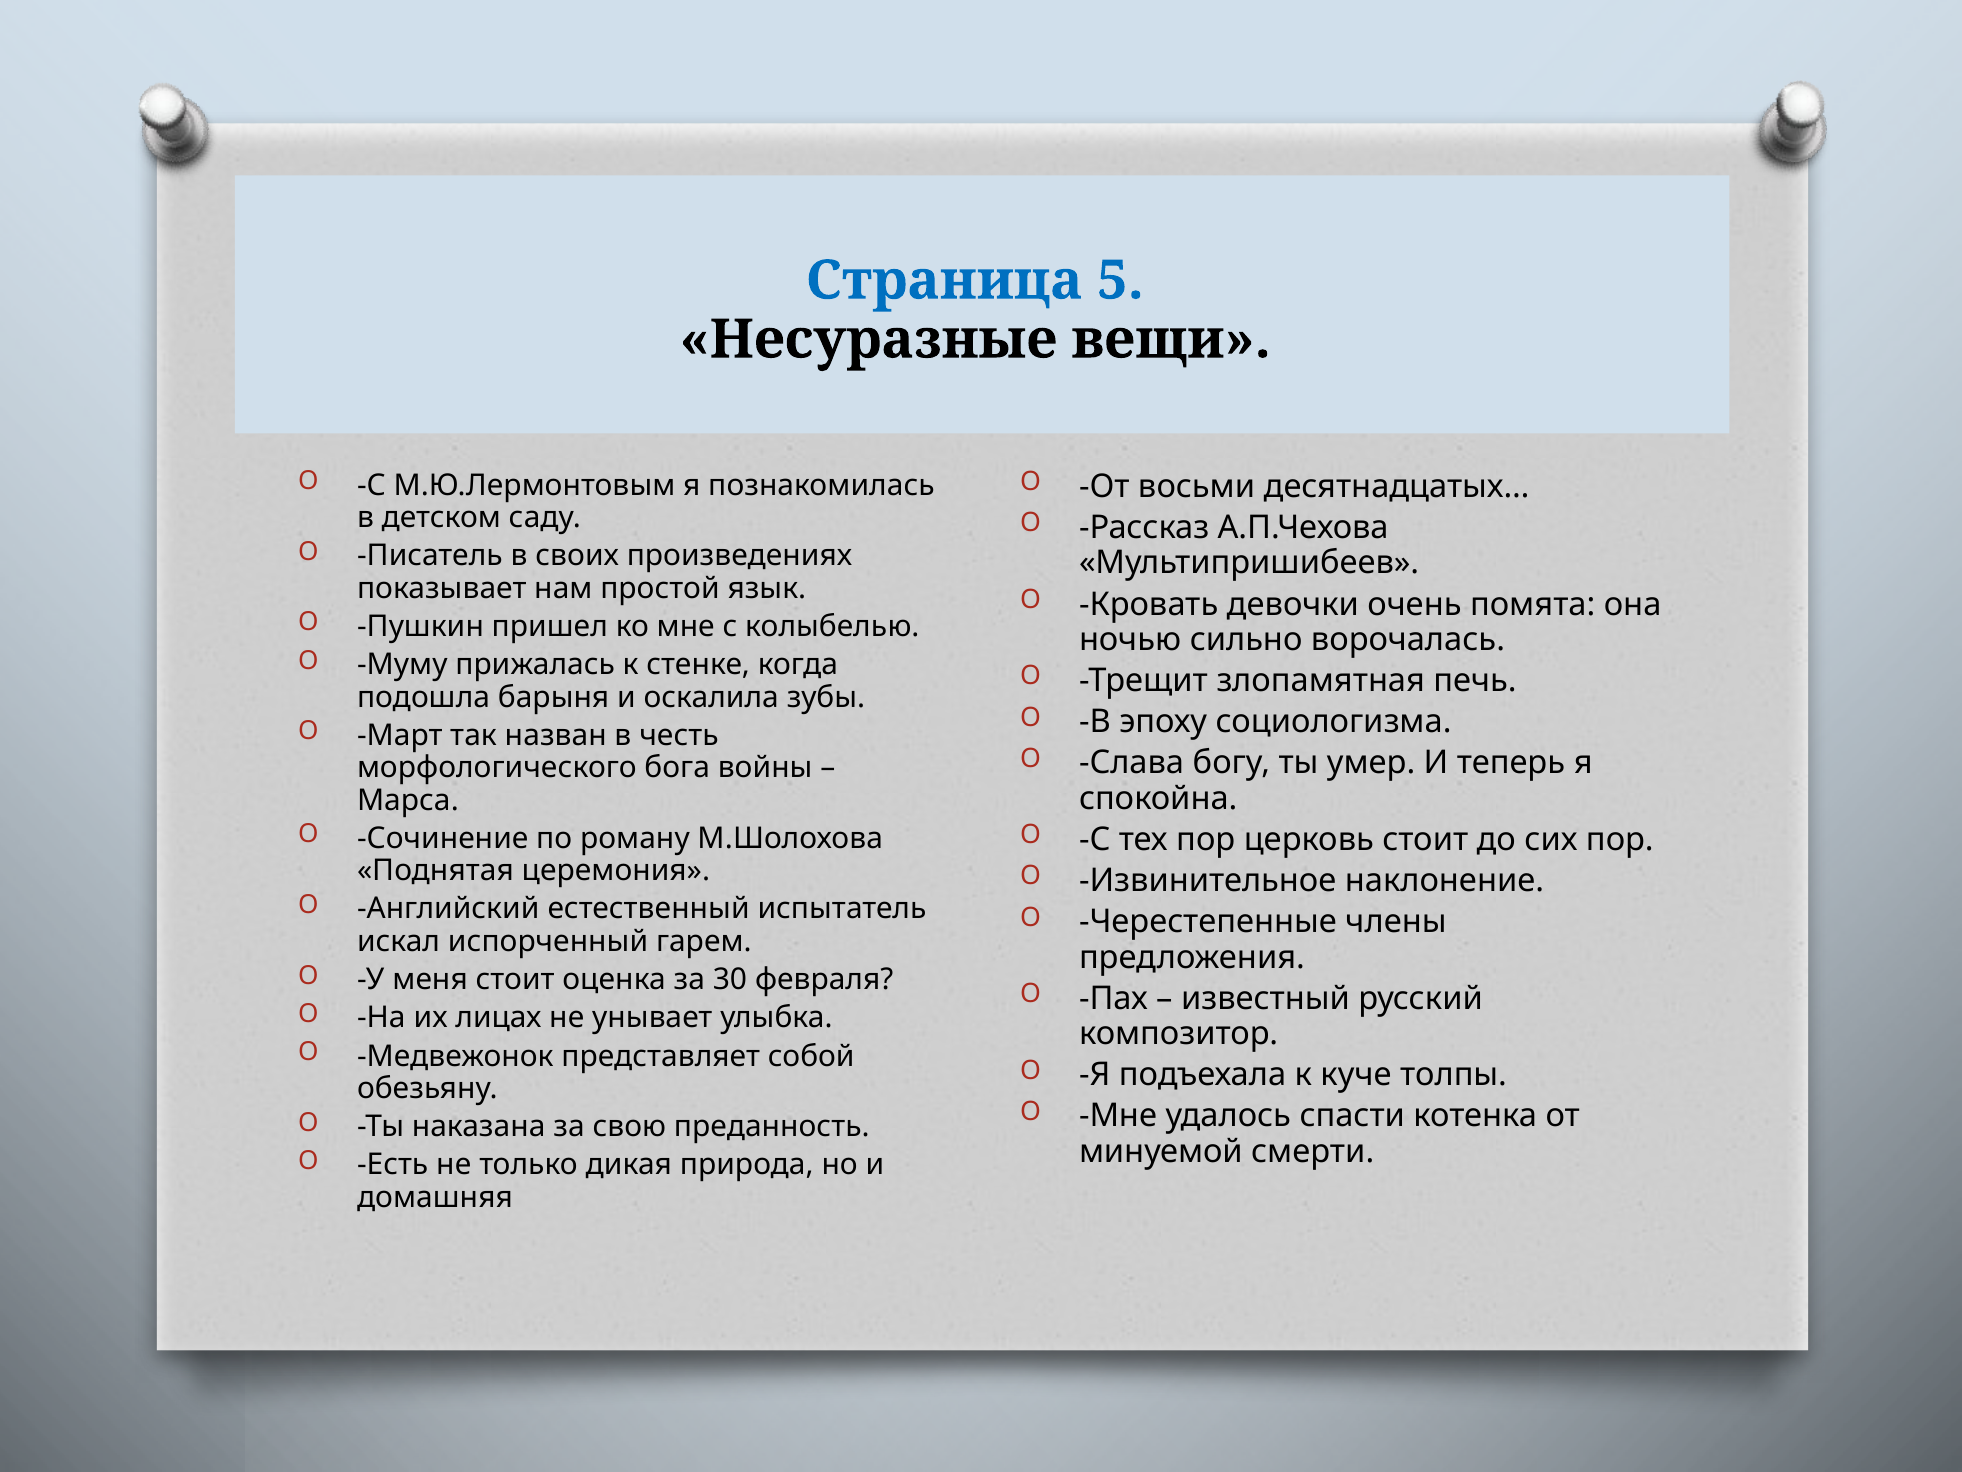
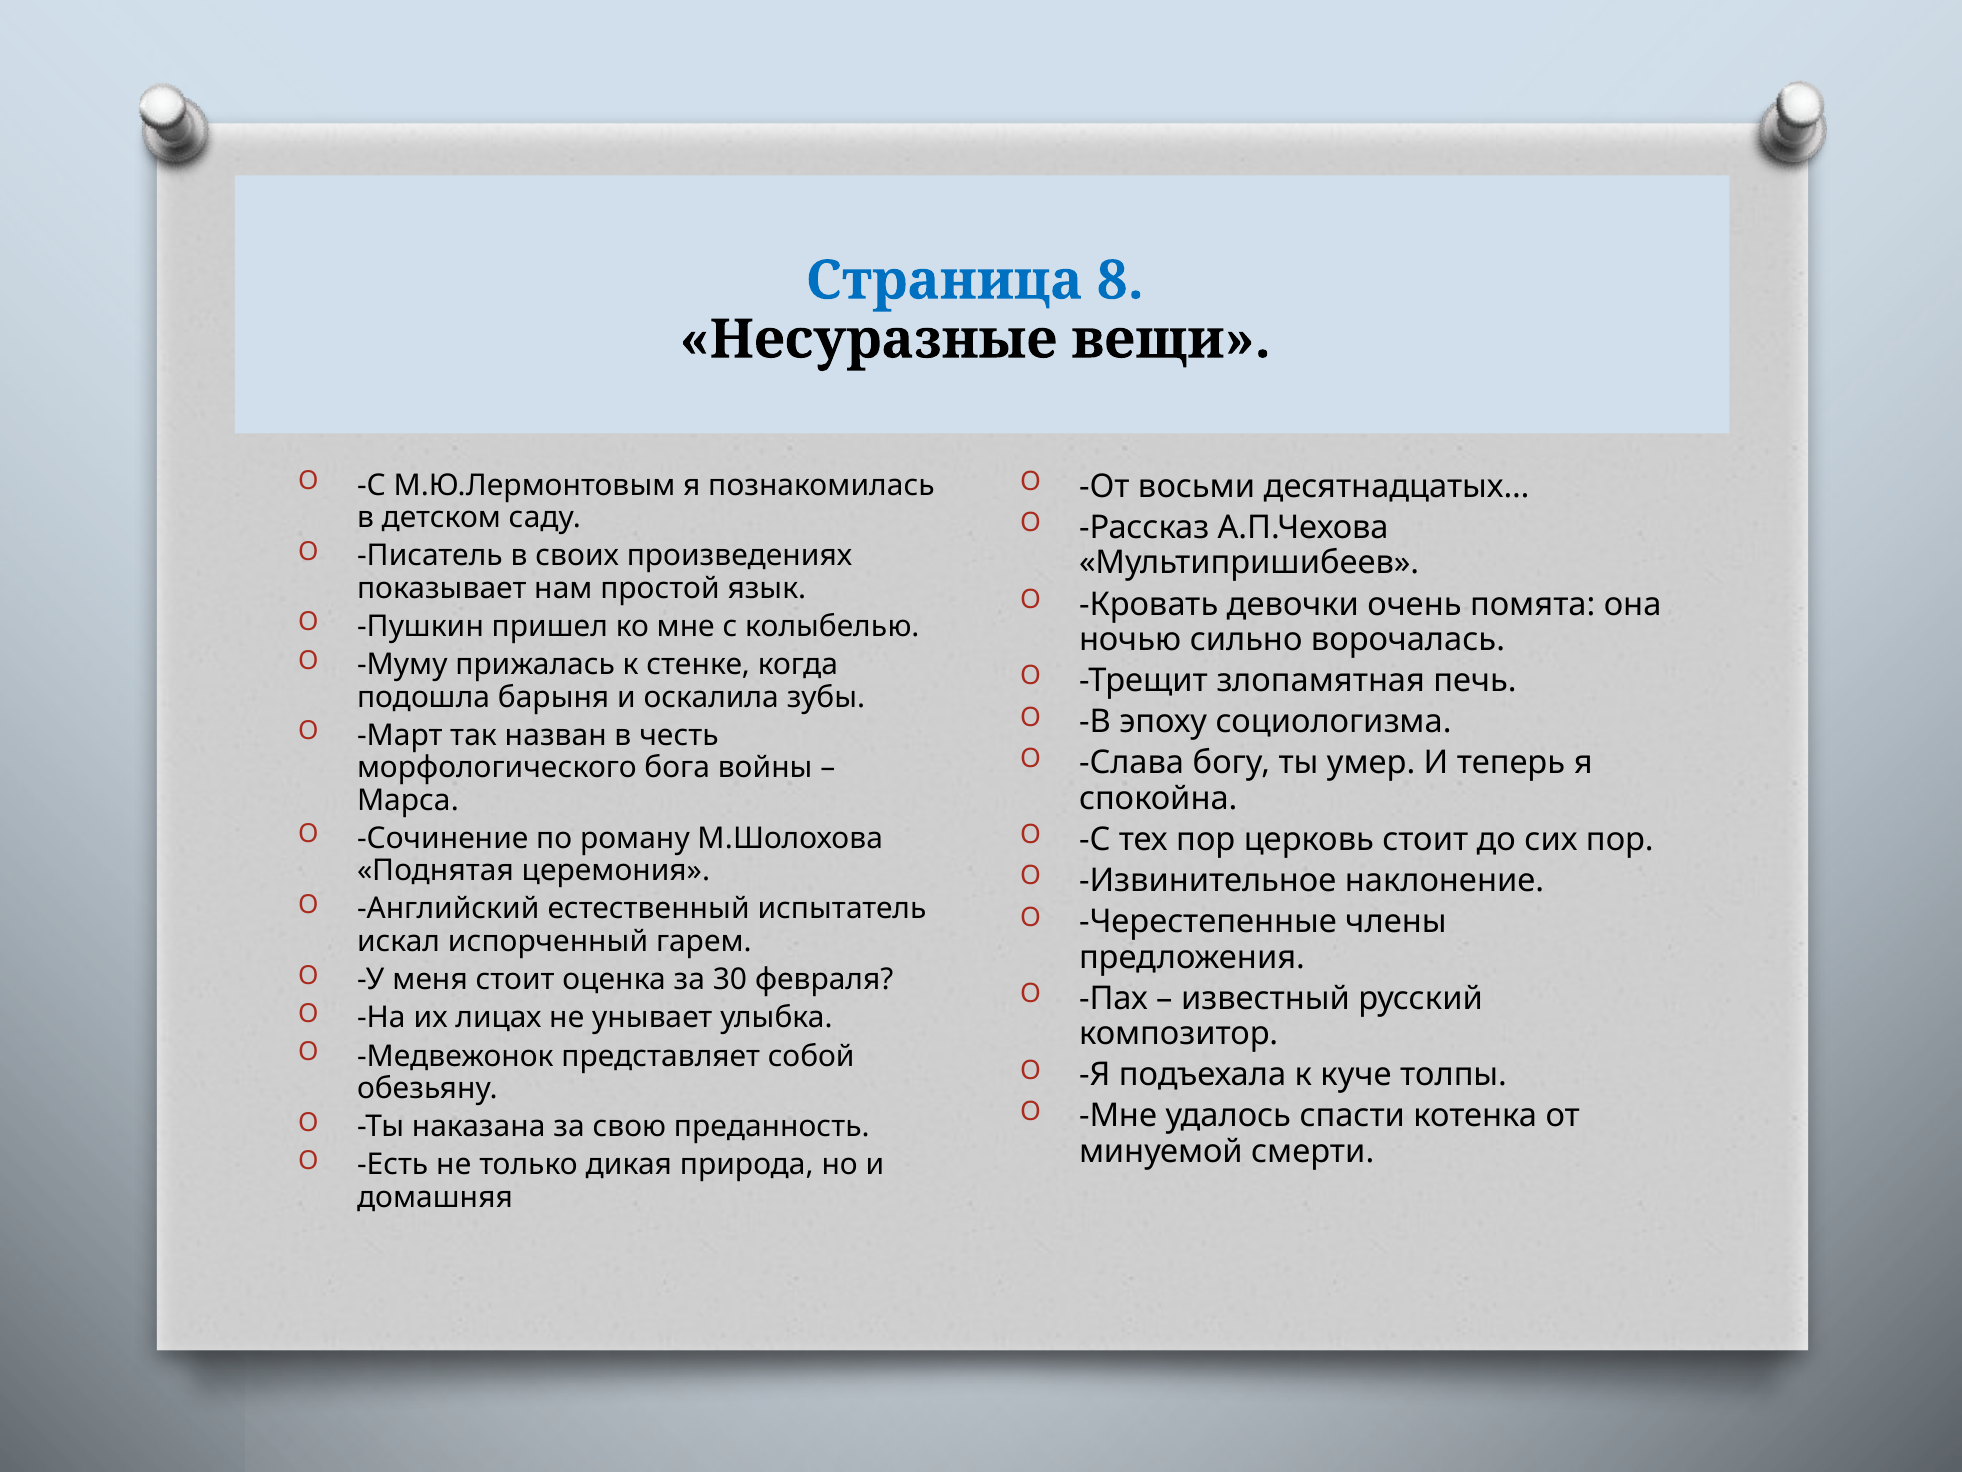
5: 5 -> 8 (1120, 281)
